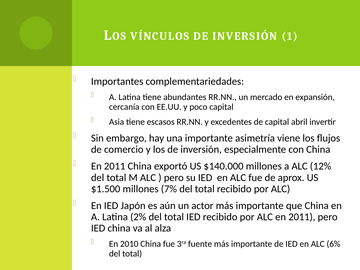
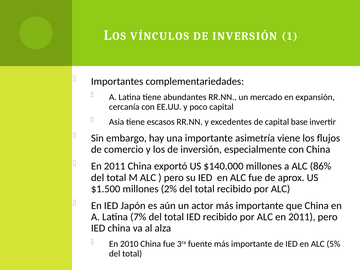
abril: abril -> base (299, 122)
12%: 12% -> 86% (321, 166)
7%: 7% -> 2% (169, 189)
2%: 2% -> 7% (138, 217)
6%: 6% -> 5% (333, 244)
